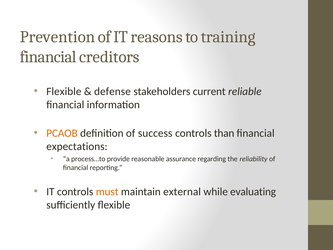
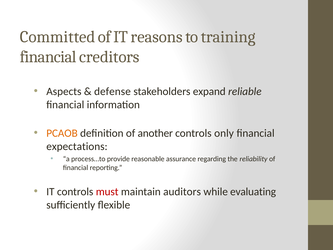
Prevention: Prevention -> Committed (58, 37)
Flexible: Flexible -> Aspects (64, 91)
current: current -> expand (209, 91)
success: success -> another (155, 133)
than: than -> only (224, 133)
must colour: orange -> red (107, 191)
external: external -> auditors (182, 191)
